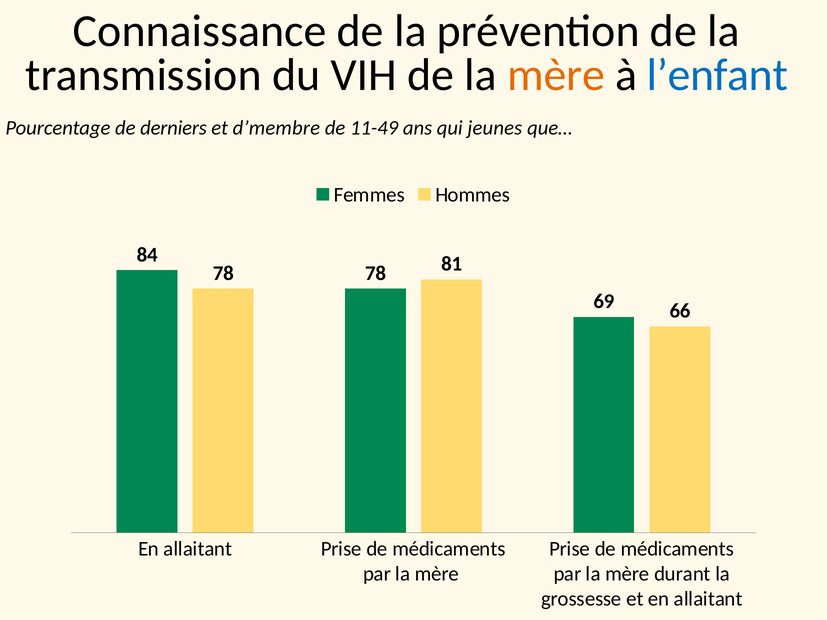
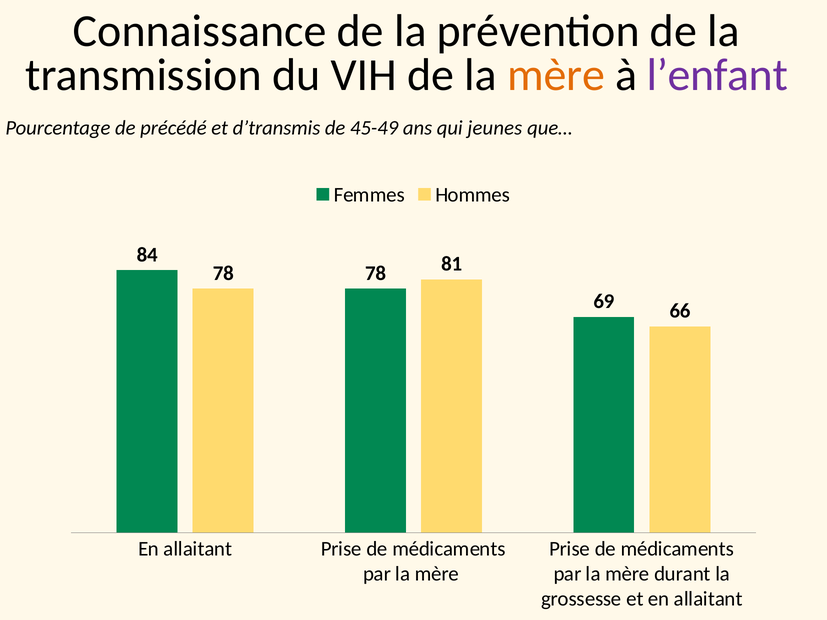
l’enfant colour: blue -> purple (717, 75)
derniers: derniers -> précédé (173, 128)
d’membre: d’membre -> d’transmis (276, 128)
11-49: 11-49 -> 45-49 (374, 128)
